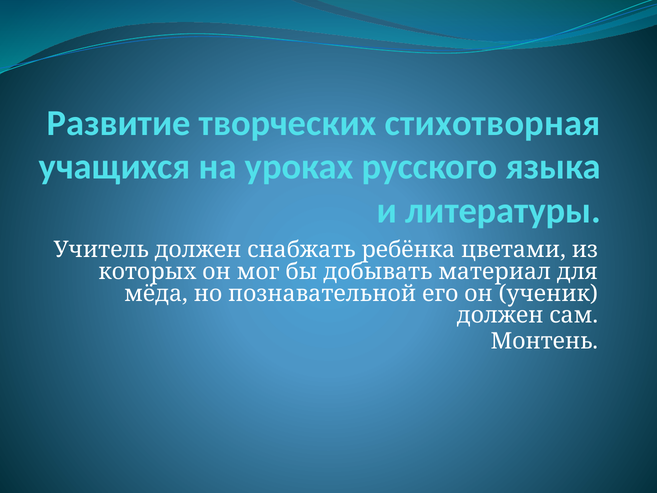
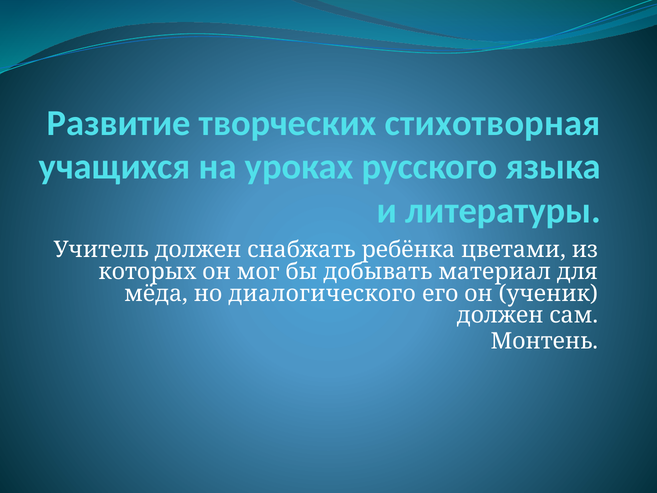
познавательной: познавательной -> диалогического (322, 293)
